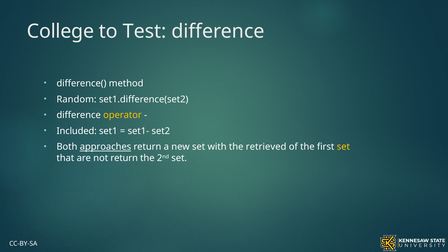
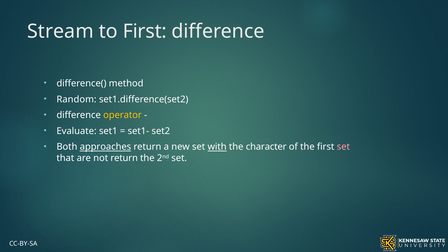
College: College -> Stream (60, 31)
to Test: Test -> First (145, 31)
Included: Included -> Evaluate (77, 131)
with underline: none -> present (217, 147)
retrieved: retrieved -> character (266, 147)
set colour: yellow -> pink (343, 147)
